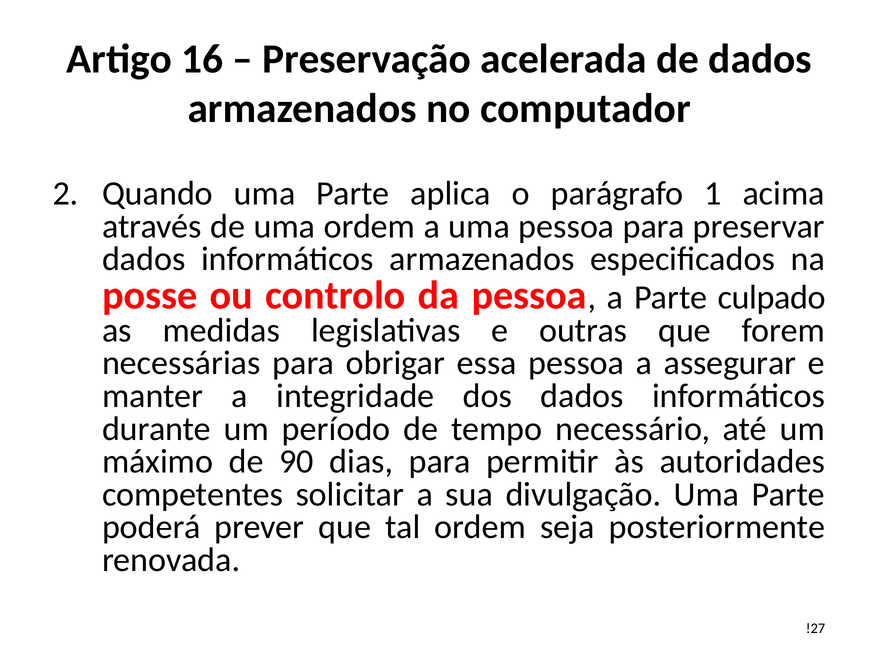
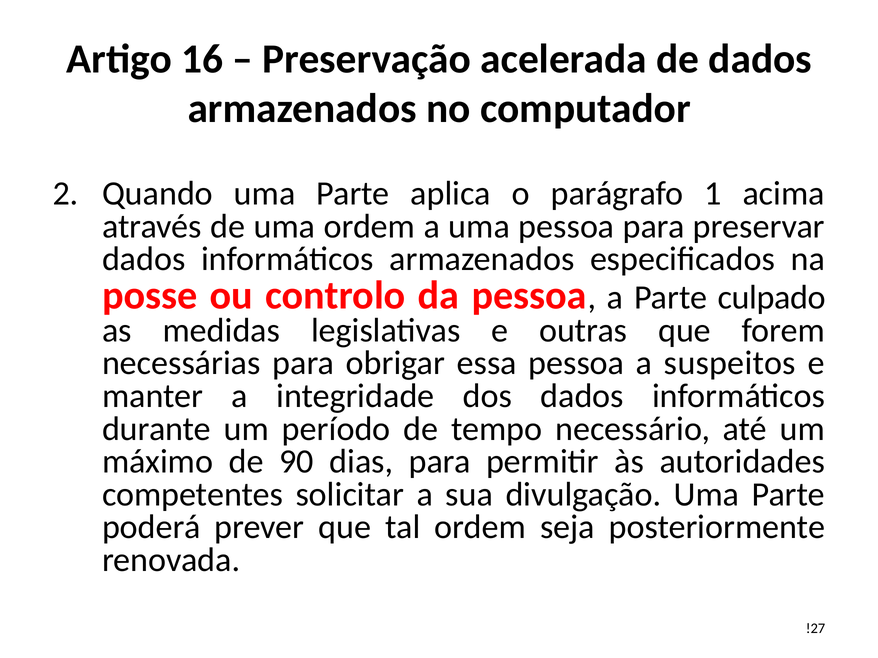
assegurar: assegurar -> suspeitos (730, 363)
